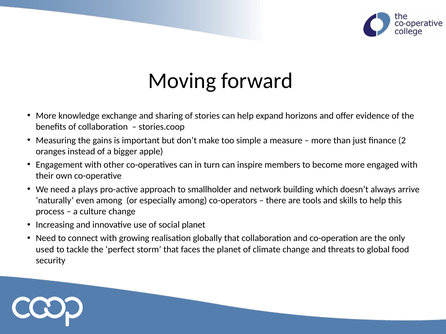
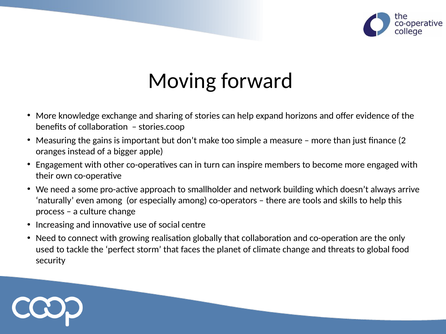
plays: plays -> some (88, 190)
social planet: planet -> centre (194, 225)
